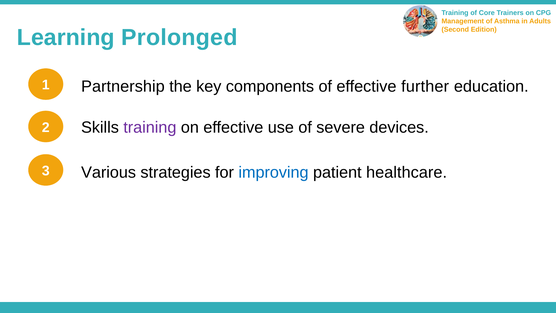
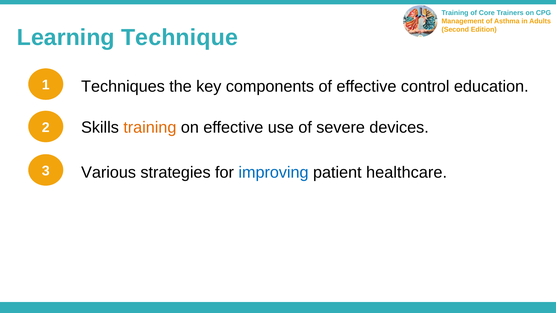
Prolonged: Prolonged -> Technique (179, 37)
Partnership: Partnership -> Techniques (123, 86)
further: further -> control (425, 86)
training colour: purple -> orange (150, 127)
